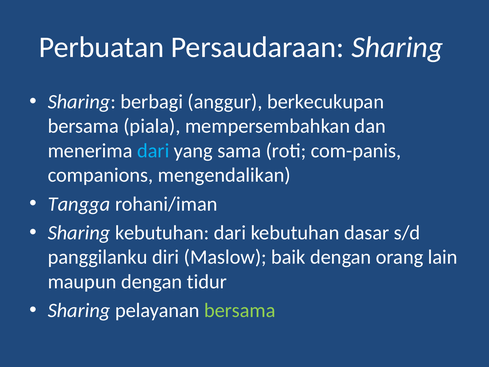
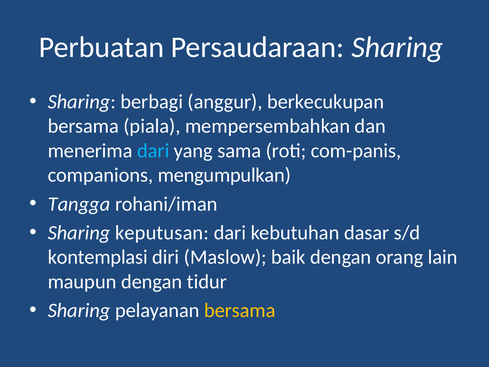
mengendalikan: mengendalikan -> mengumpulkan (224, 175)
Sharing kebutuhan: kebutuhan -> keputusan (162, 233)
panggilanku: panggilanku -> kontemplasi (98, 257)
bersama colour: light green -> yellow (240, 310)
